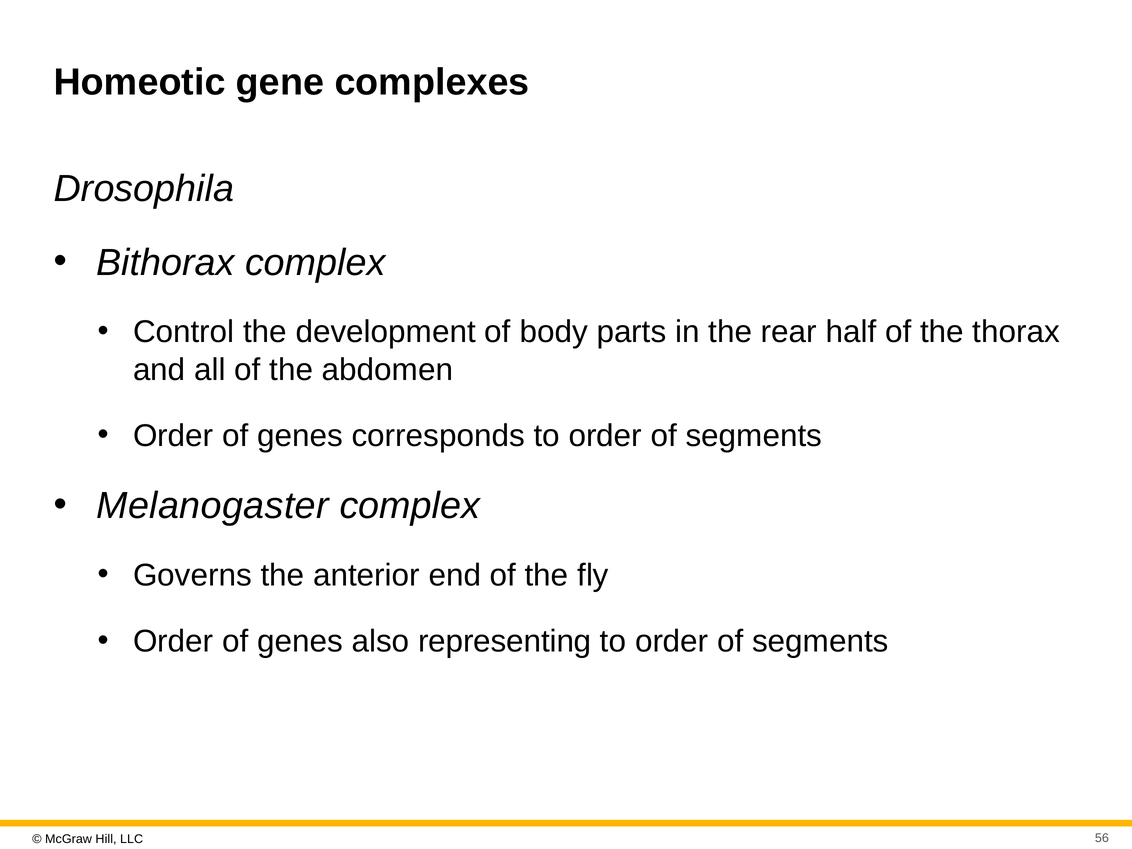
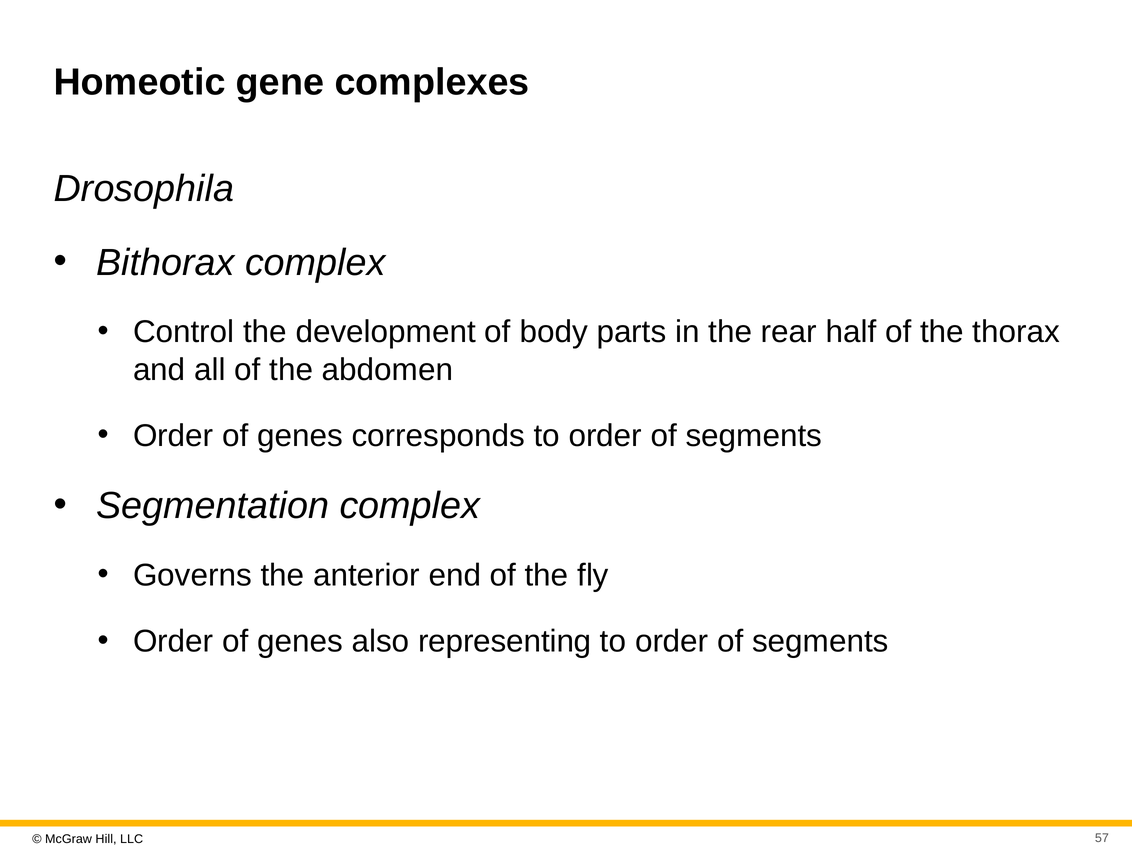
Melanogaster: Melanogaster -> Segmentation (213, 506)
56: 56 -> 57 (1102, 838)
